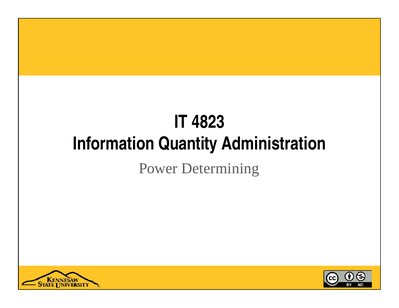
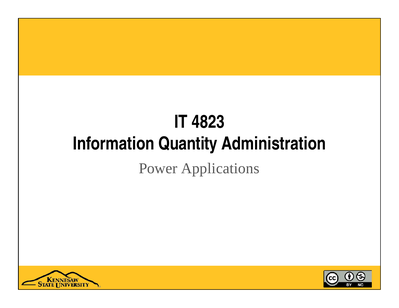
Determining: Determining -> Applications (220, 169)
